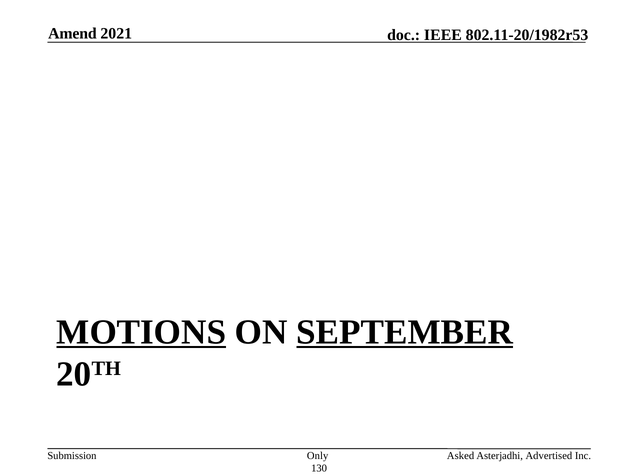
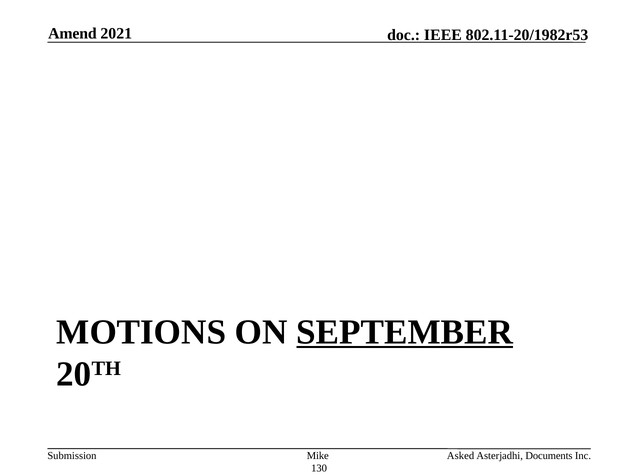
MOTIONS underline: present -> none (141, 332)
Only: Only -> Mike (318, 455)
Advertised: Advertised -> Documents (549, 455)
